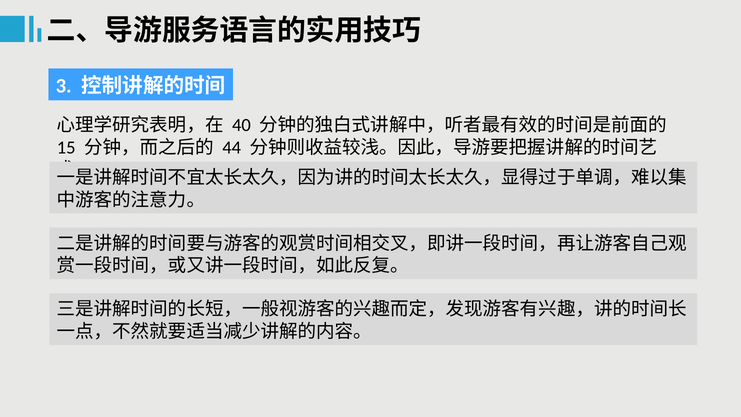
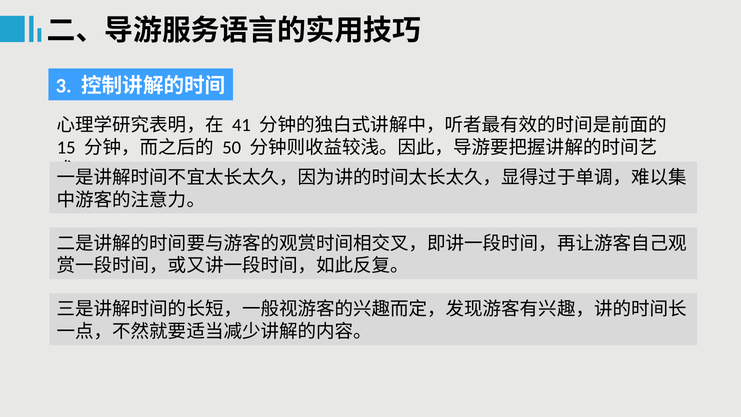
40: 40 -> 41 (241, 125)
44: 44 -> 50 (232, 147)
